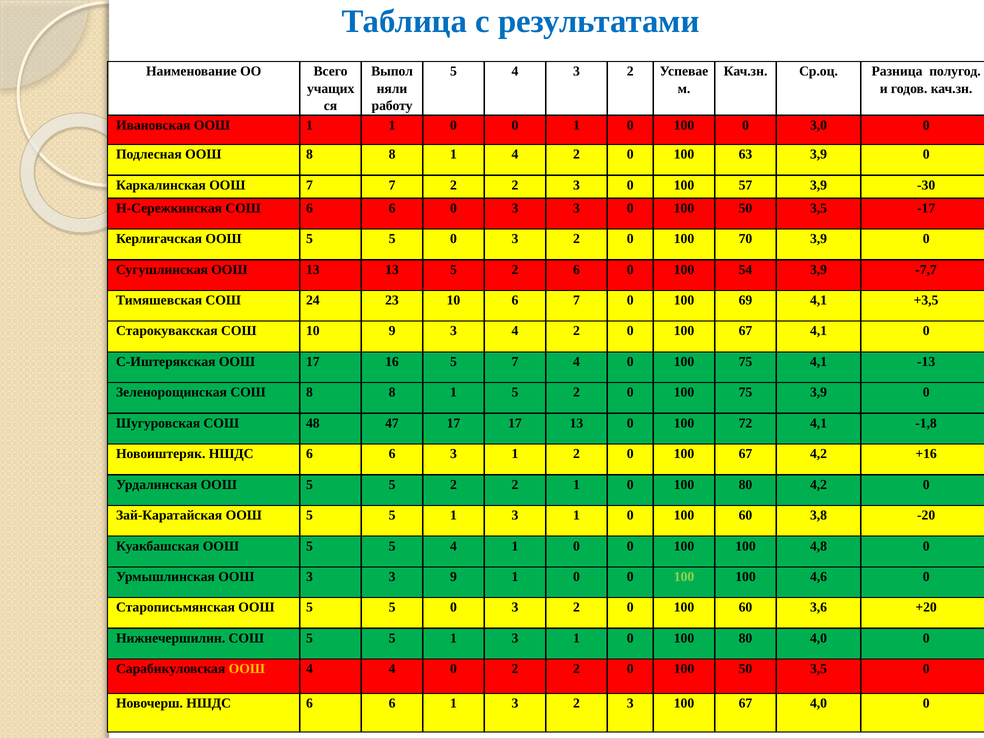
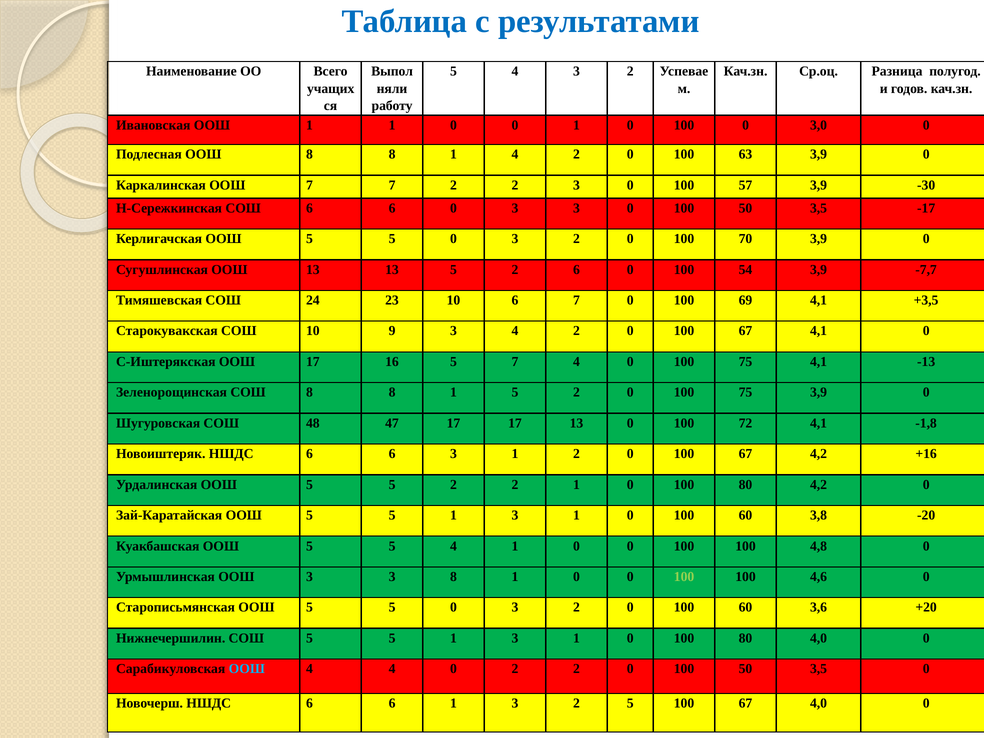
3 9: 9 -> 8 (454, 577)
ООШ colour: yellow -> light blue (247, 669)
3 2 3: 3 -> 5 (630, 703)
